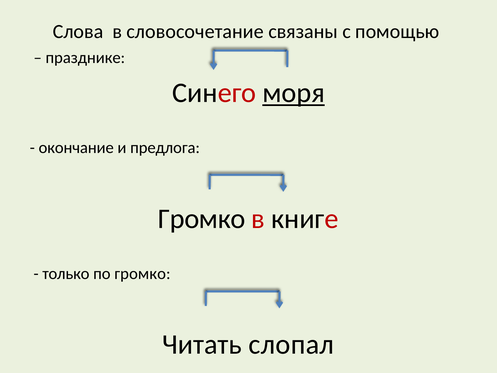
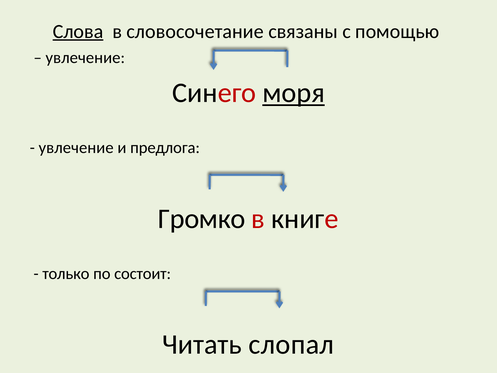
Слова underline: none -> present (78, 31)
празднике: празднике -> увлечение (85, 58)
окончание: окончание -> увлечение (76, 148)
по громко: громко -> состоит (143, 273)
